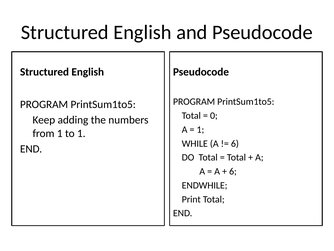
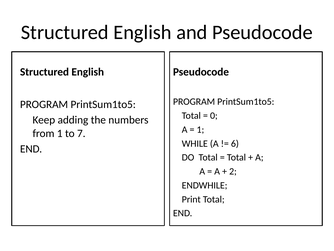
to 1: 1 -> 7 (81, 133)
6: 6 -> 2 (233, 171)
